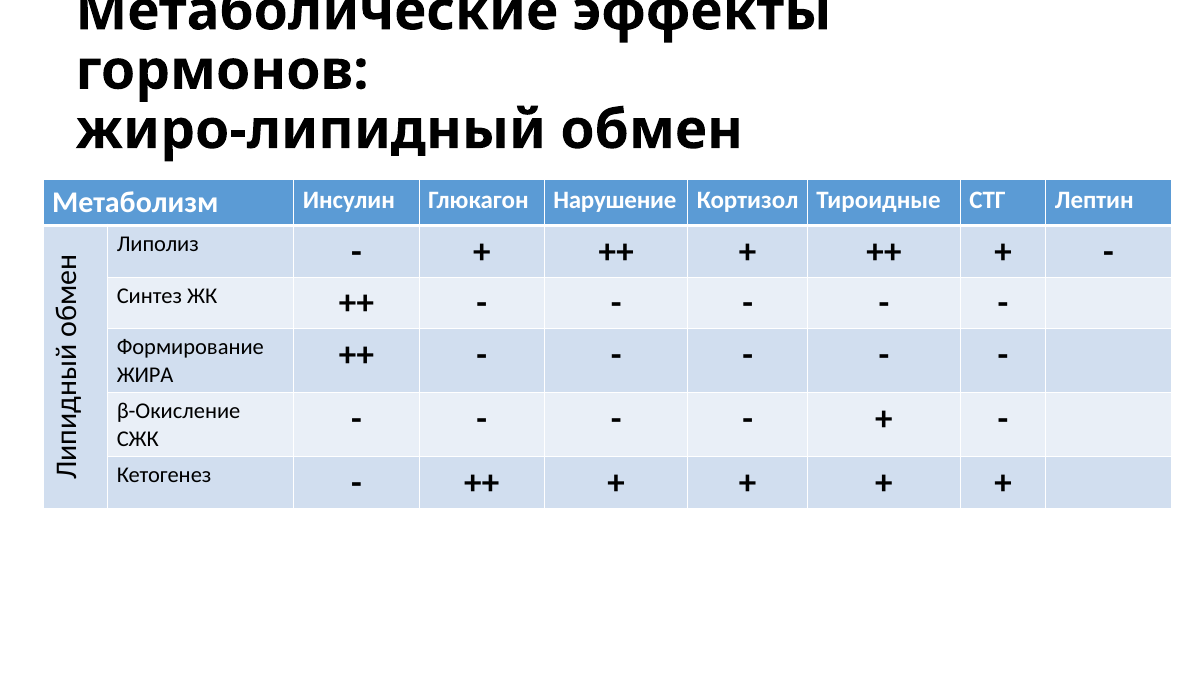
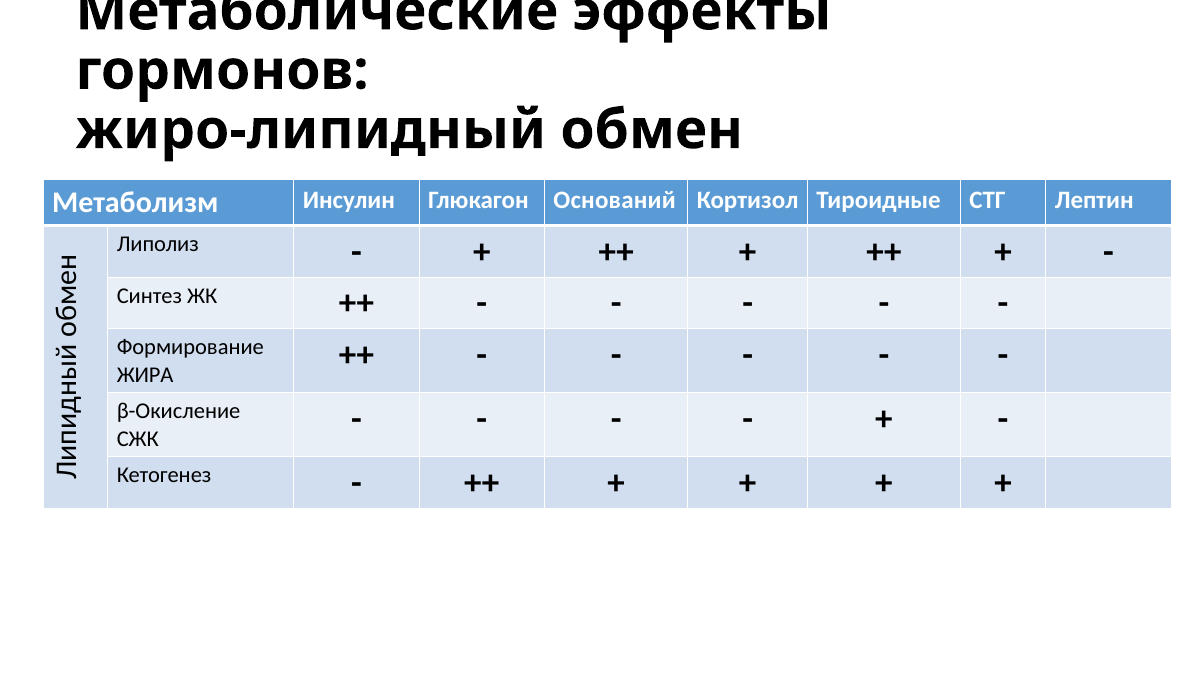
Нарушение: Нарушение -> Оснований (615, 200)
